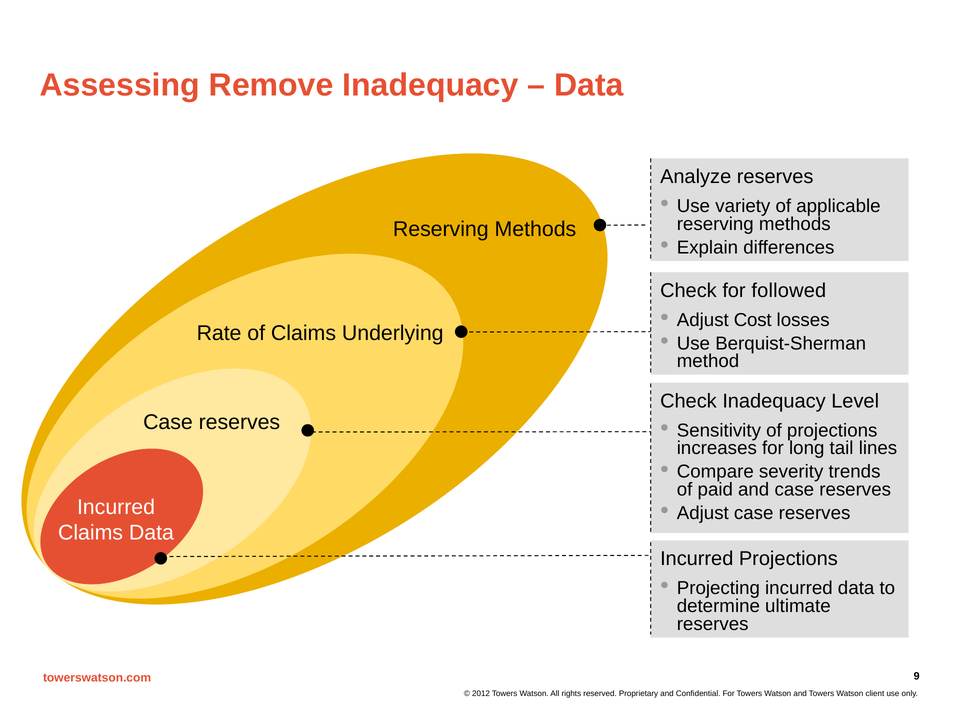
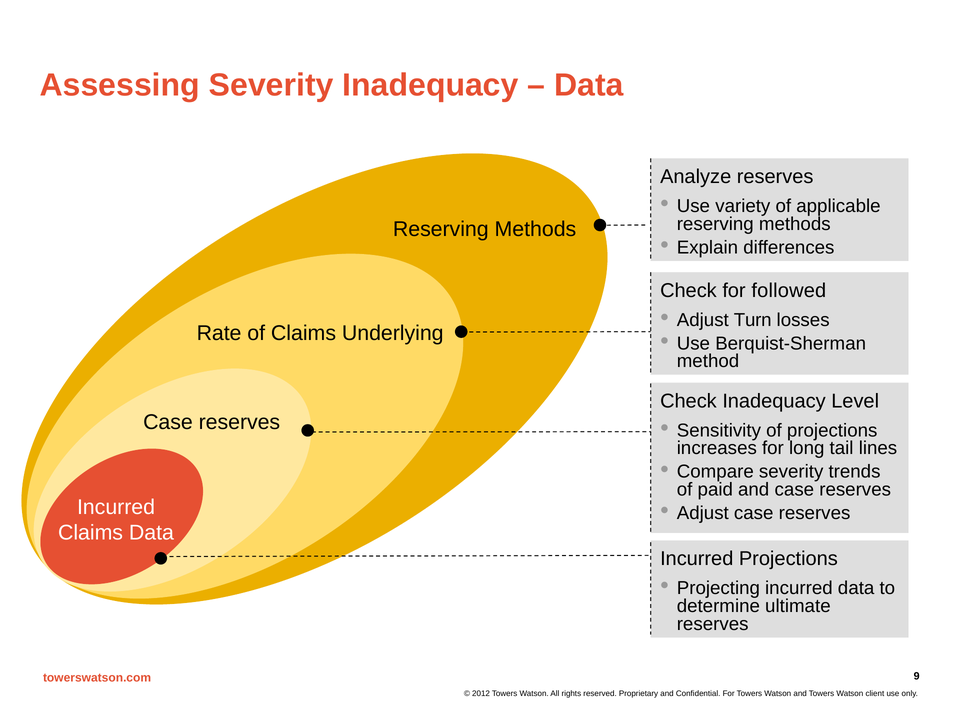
Assessing Remove: Remove -> Severity (271, 85)
Cost: Cost -> Turn (753, 320)
